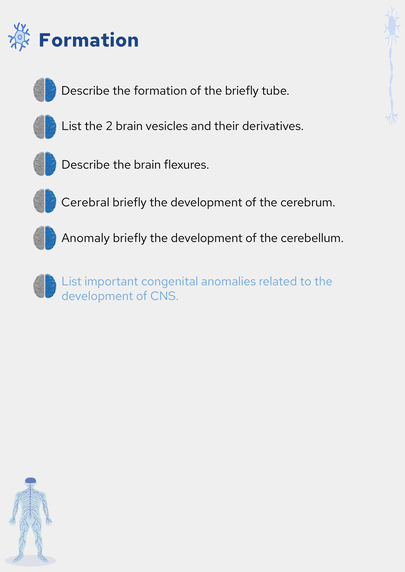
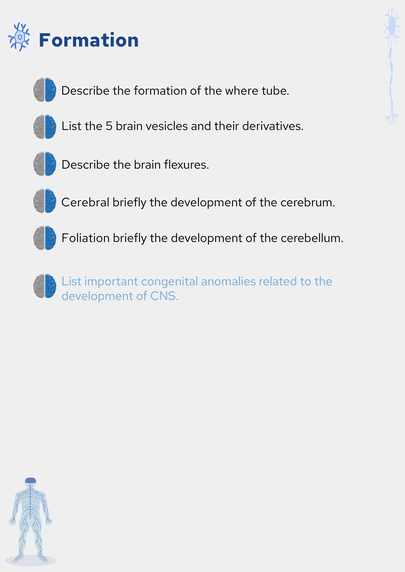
the briefly: briefly -> where (242, 91)
2: 2 -> 5 (109, 126)
Anomaly: Anomaly -> Foliation (86, 238)
